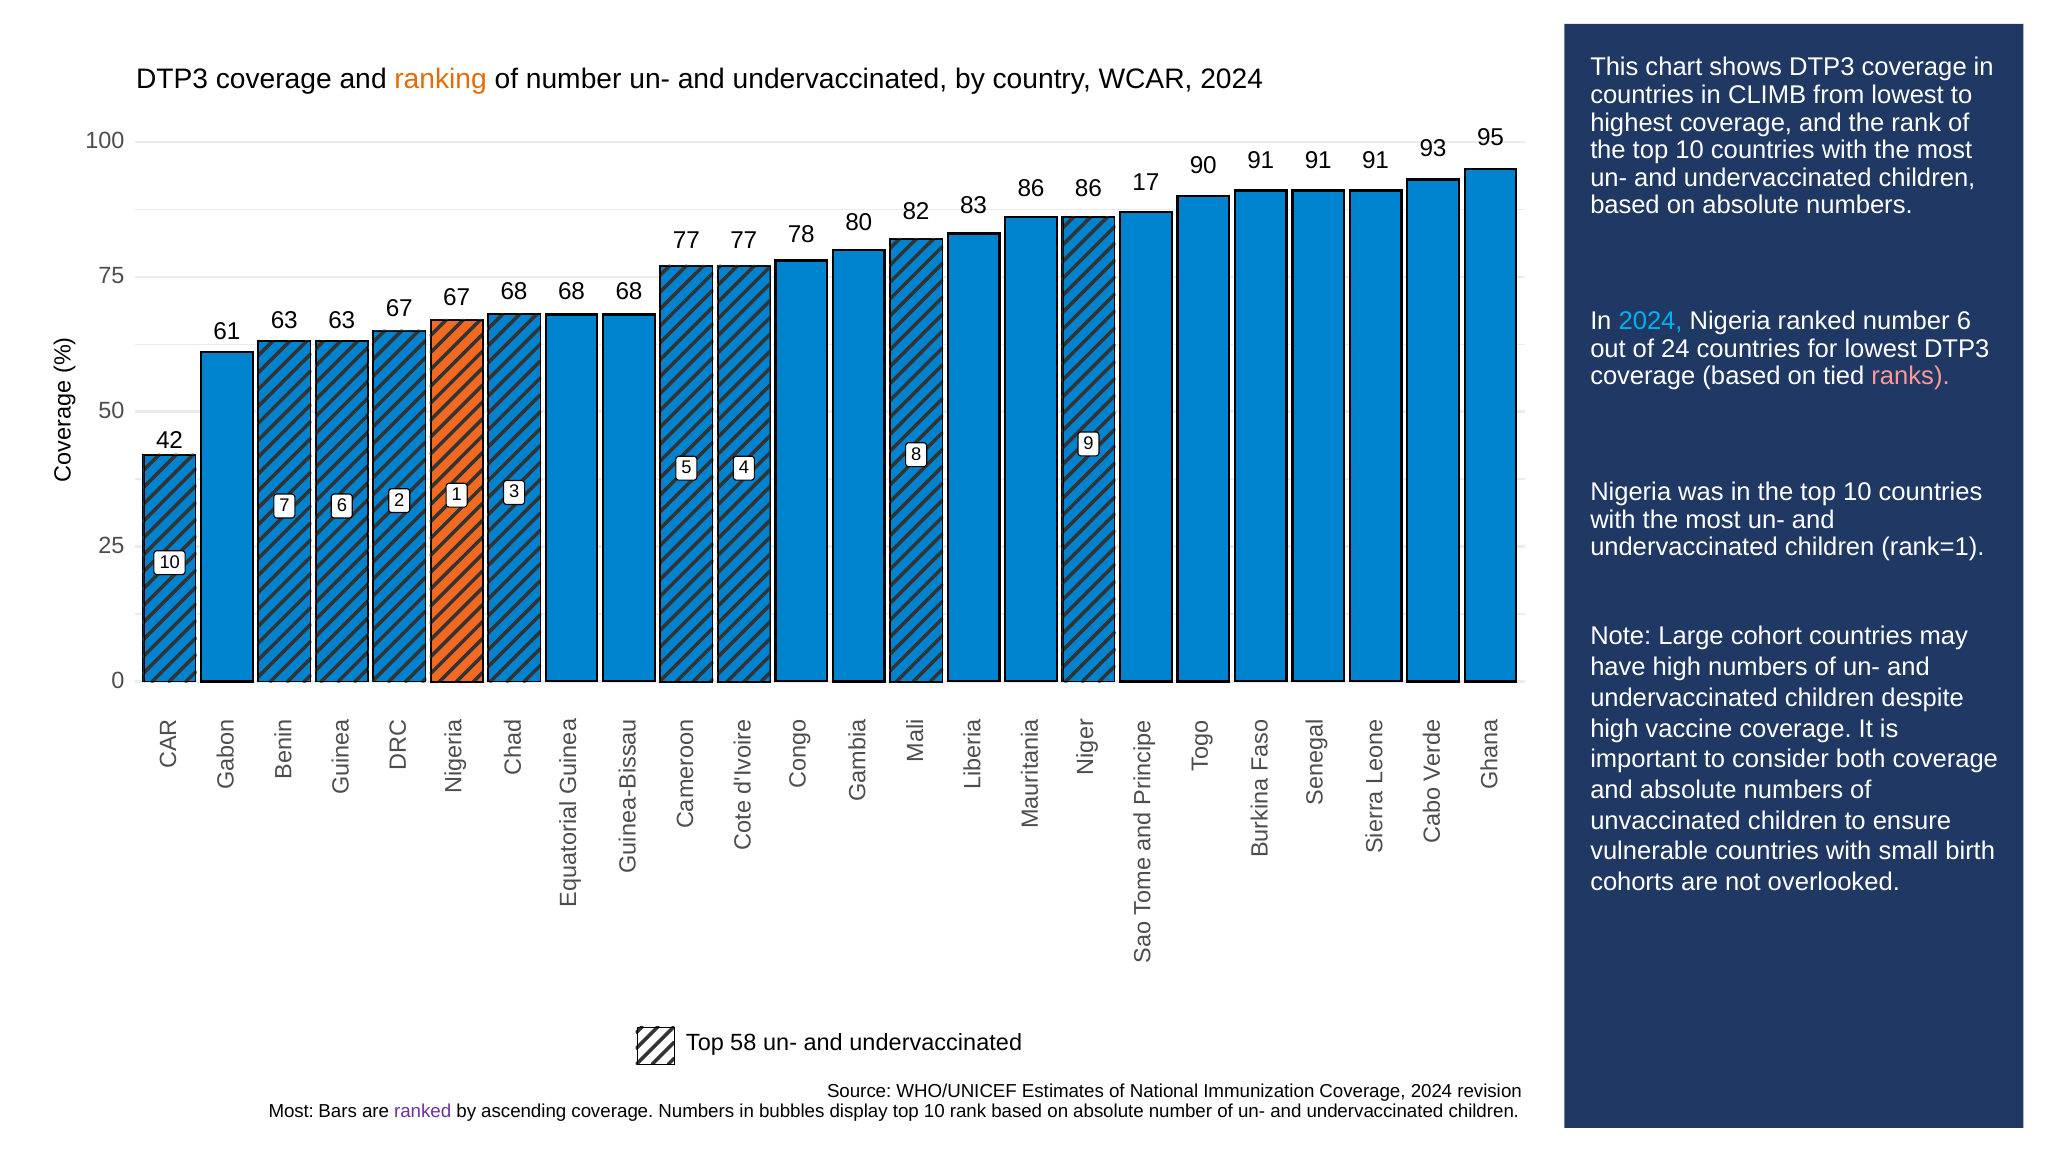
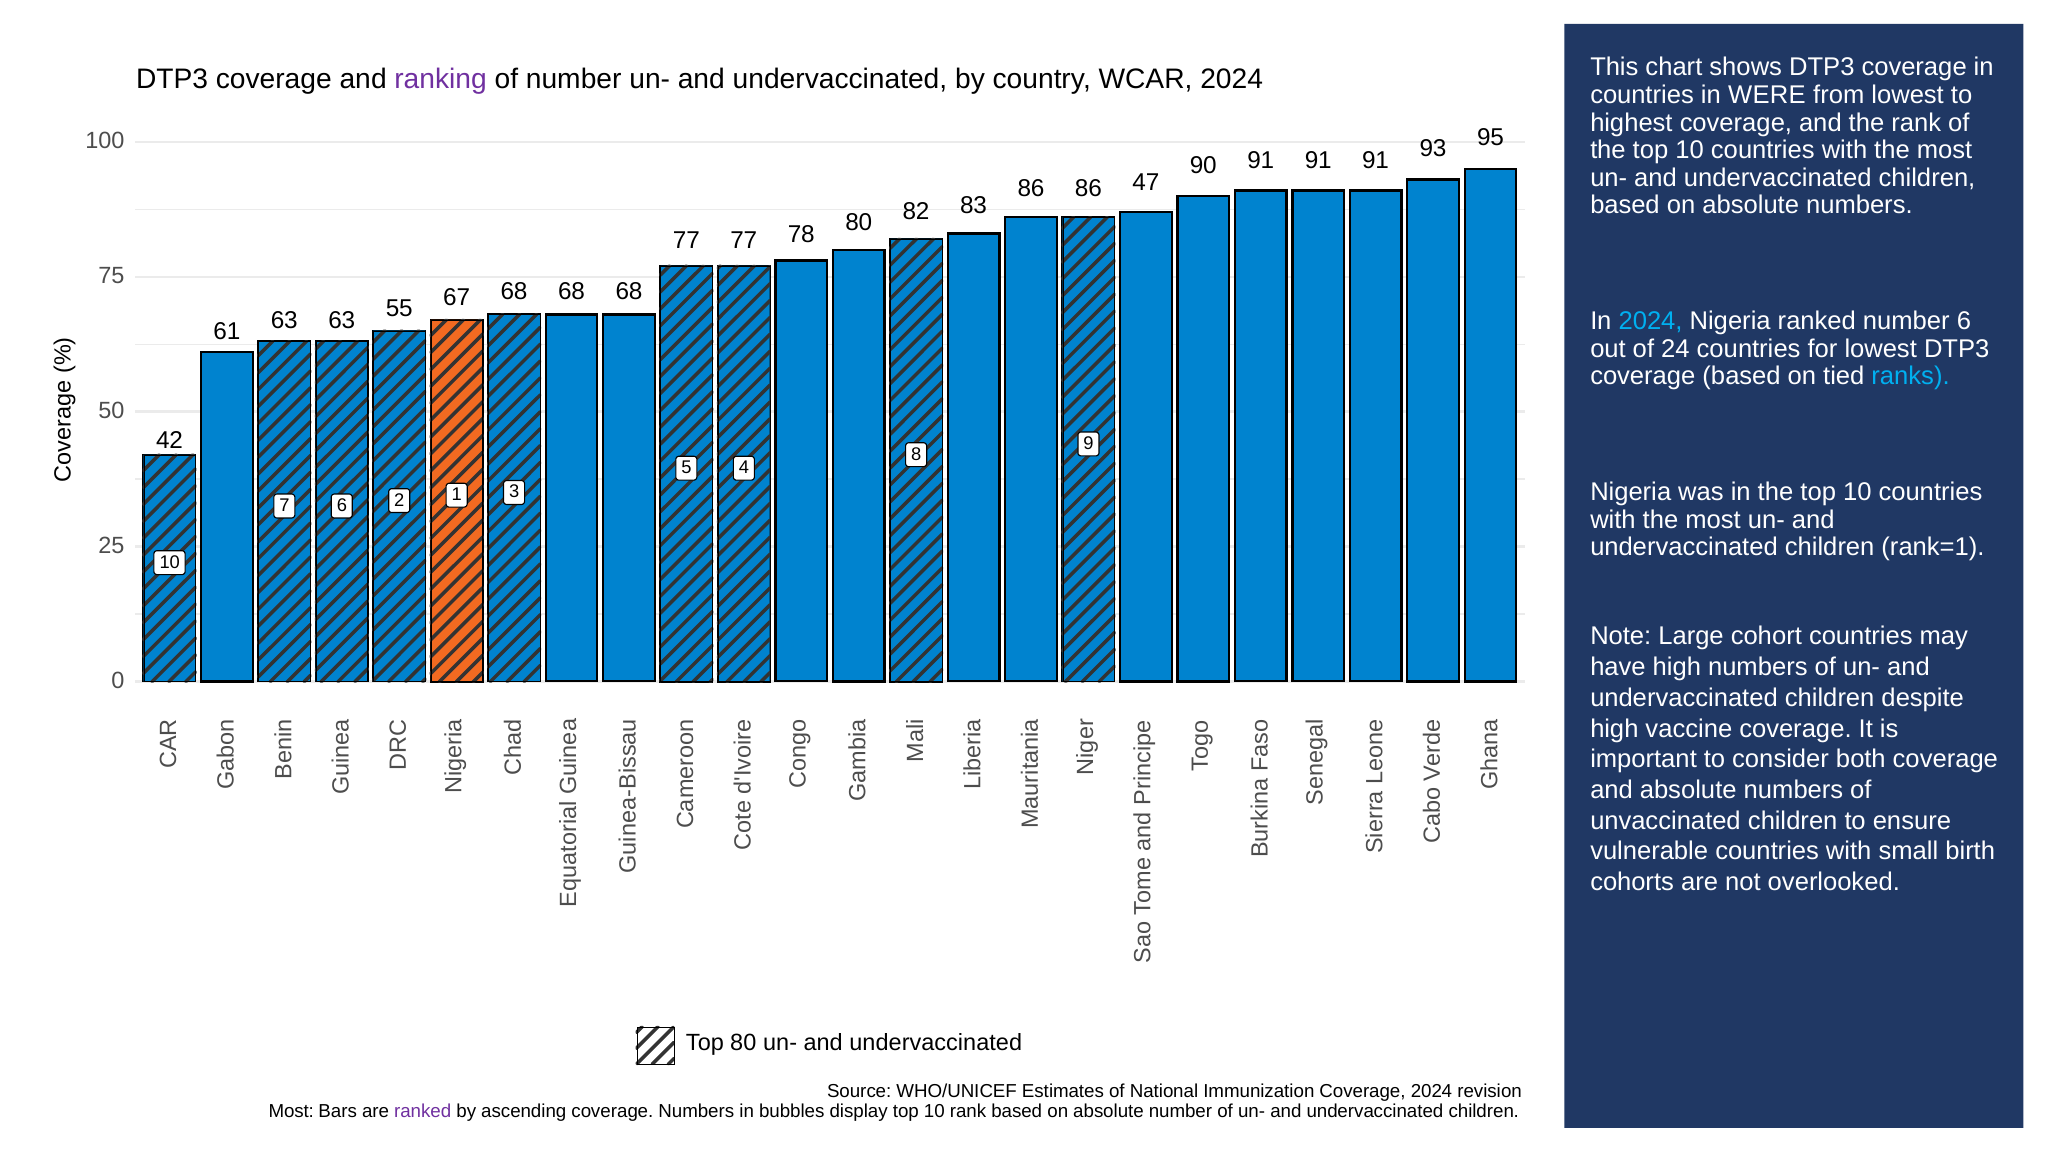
ranking colour: orange -> purple (441, 79)
CLIMB: CLIMB -> WERE (1767, 95)
17: 17 -> 47 (1146, 183)
63 67: 67 -> 55 (399, 309)
ranks colour: pink -> light blue (1911, 377)
Top 58: 58 -> 80 (743, 1043)
